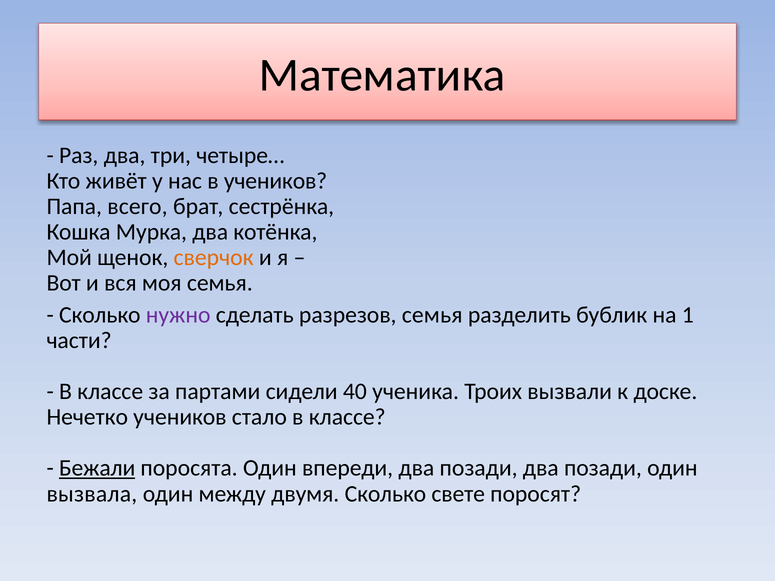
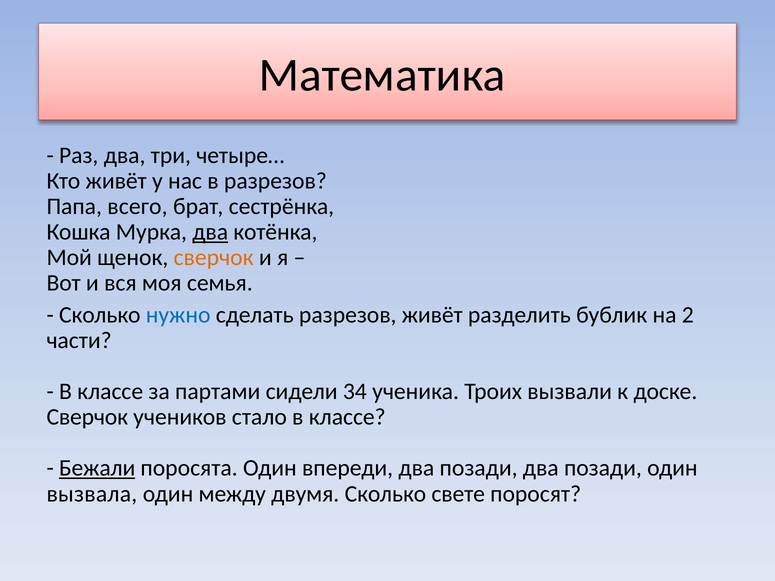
в учеников: учеников -> разрезов (275, 181)
два underline: none -> present (210, 232)
нужно colour: purple -> blue (178, 315)
разрезов семья: семья -> живёт (432, 315)
1: 1 -> 2 (688, 315)
40: 40 -> 34 (355, 392)
Нечетко: Нечетко -> Сверчок (87, 417)
